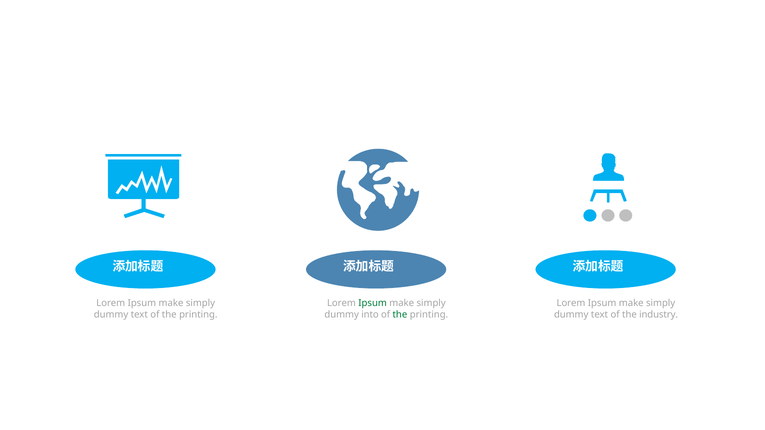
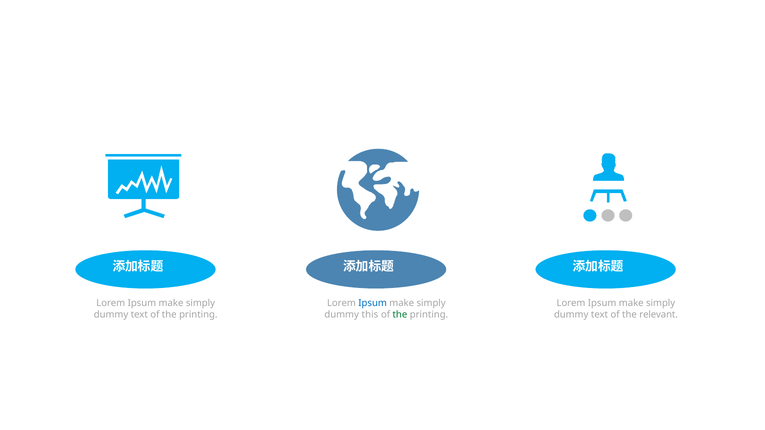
Ipsum colour: green -> blue (373, 303)
into: into -> this (370, 315)
industry: industry -> relevant (659, 315)
